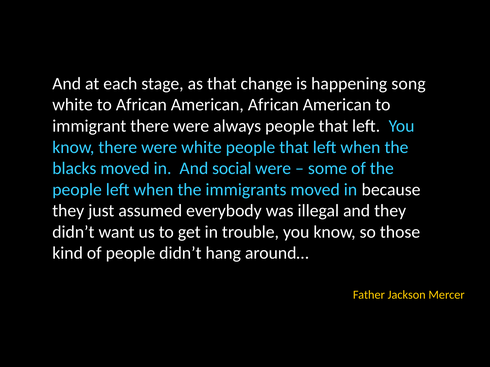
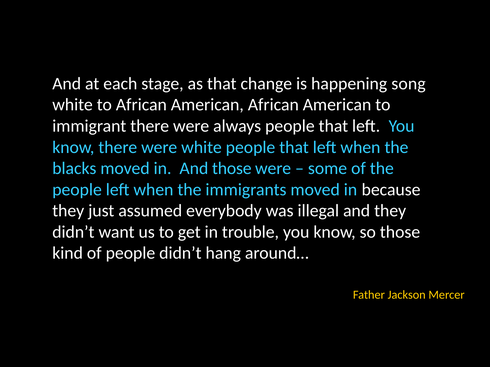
And social: social -> those (232, 169)
